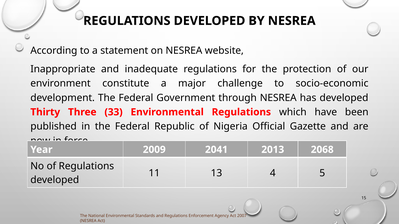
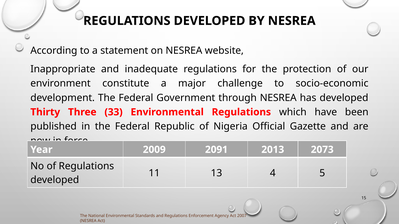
2041: 2041 -> 2091 (216, 150)
2068: 2068 -> 2073 (322, 150)
